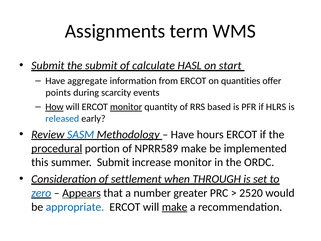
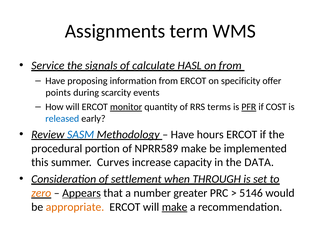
Submit: Submit -> Service (48, 66)
the submit: submit -> signals (101, 66)
on start: start -> from (230, 66)
aggregate: aggregate -> proposing (87, 81)
quantities: quantities -> specificity (241, 81)
How underline: present -> none (54, 107)
based: based -> terms (219, 107)
PFR underline: none -> present (249, 107)
HLRS: HLRS -> COST (276, 107)
procedural underline: present -> none (57, 148)
summer Submit: Submit -> Curves (113, 162)
increase monitor: monitor -> capacity (193, 162)
ORDC: ORDC -> DATA (259, 162)
zero colour: blue -> orange (41, 193)
2520: 2520 -> 5146 (251, 193)
appropriate colour: blue -> orange (75, 207)
